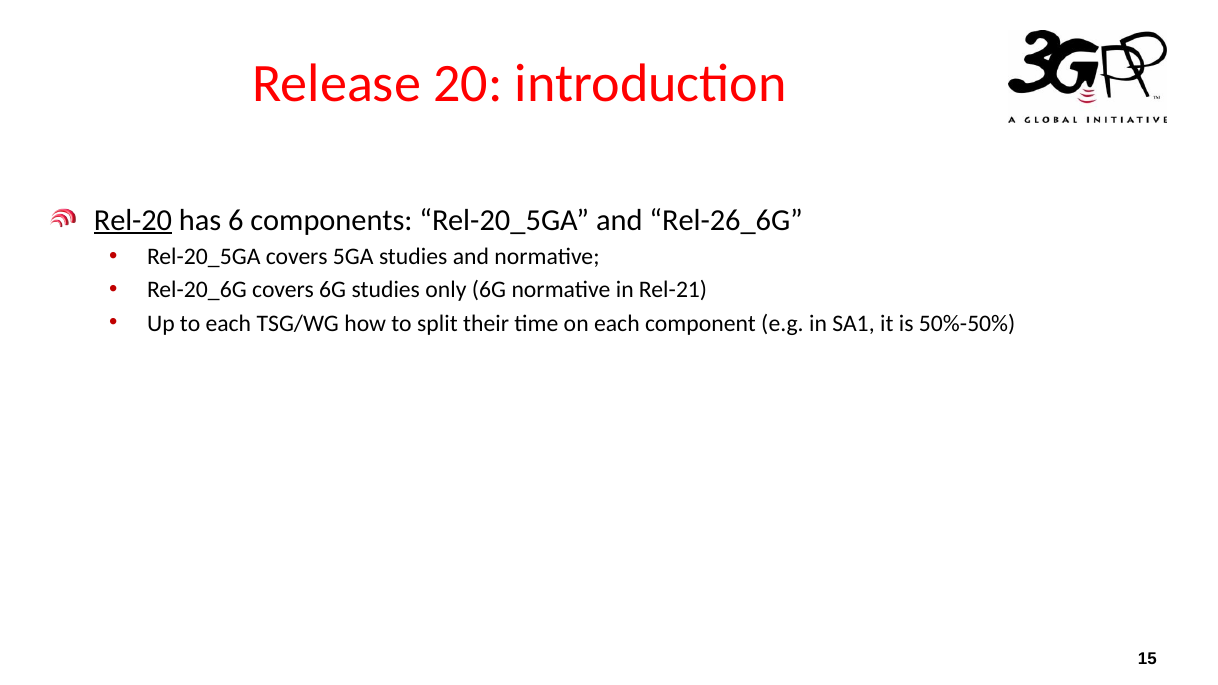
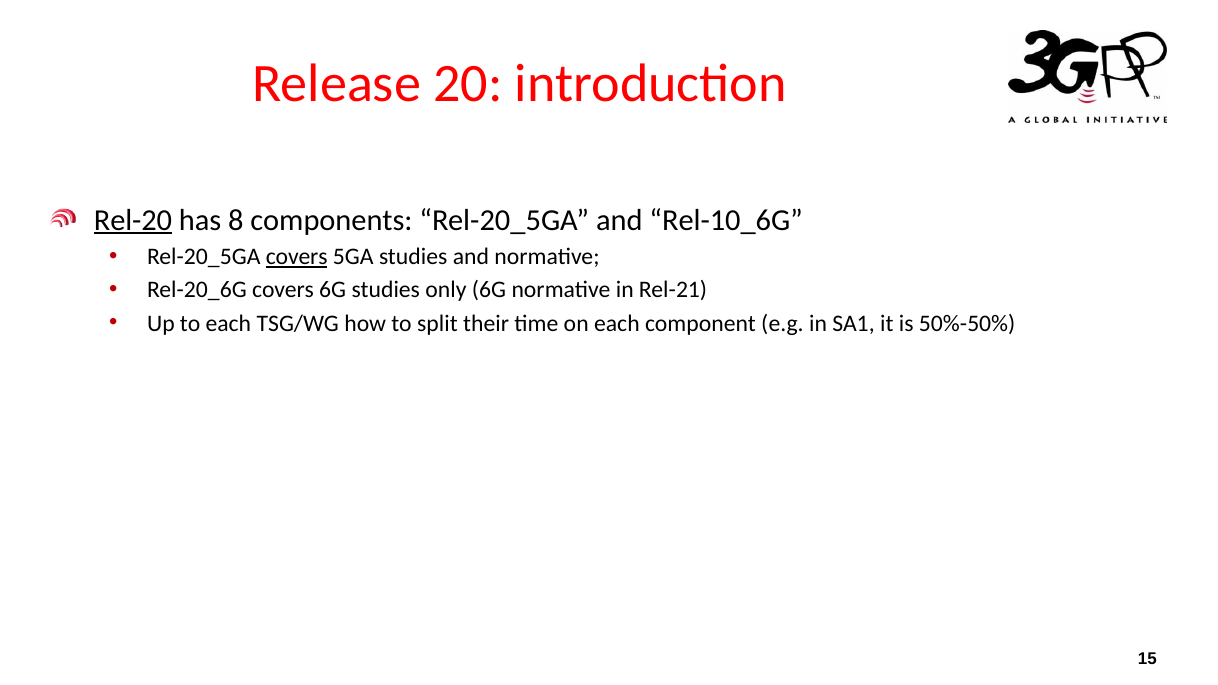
6: 6 -> 8 (236, 220)
Rel-26_6G: Rel-26_6G -> Rel-10_6G (726, 220)
covers underline: none -> present (297, 257)
